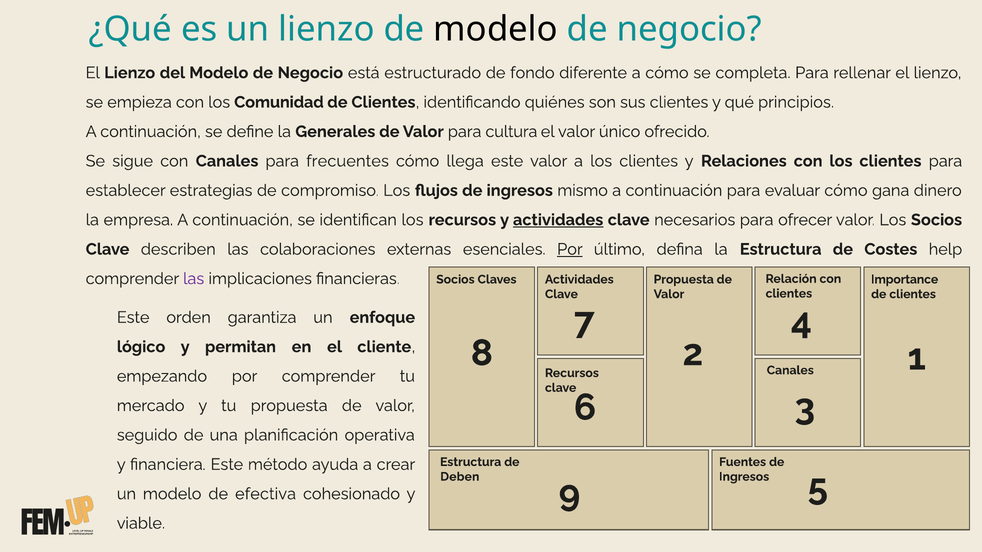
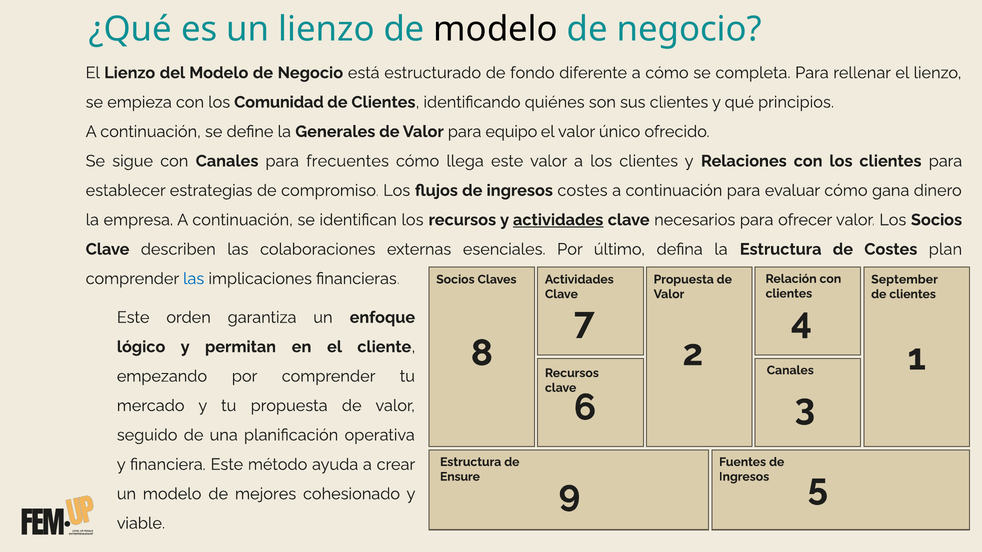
cultura: cultura -> equipo (511, 132)
ingresos mismo: mismo -> costes (582, 191)
Por underline: present -> none (570, 249)
help: help -> plan (945, 249)
las colour: purple -> blue (194, 279)
Importance: Importance -> September (905, 280)
Deben: Deben -> Ensure (460, 477)
efectiva: efectiva -> mejores (266, 494)
